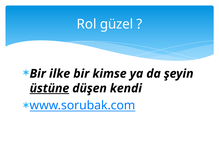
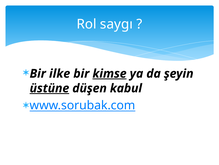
güzel: güzel -> saygı (116, 24)
kimse underline: none -> present (110, 73)
kendi: kendi -> kabul (126, 88)
